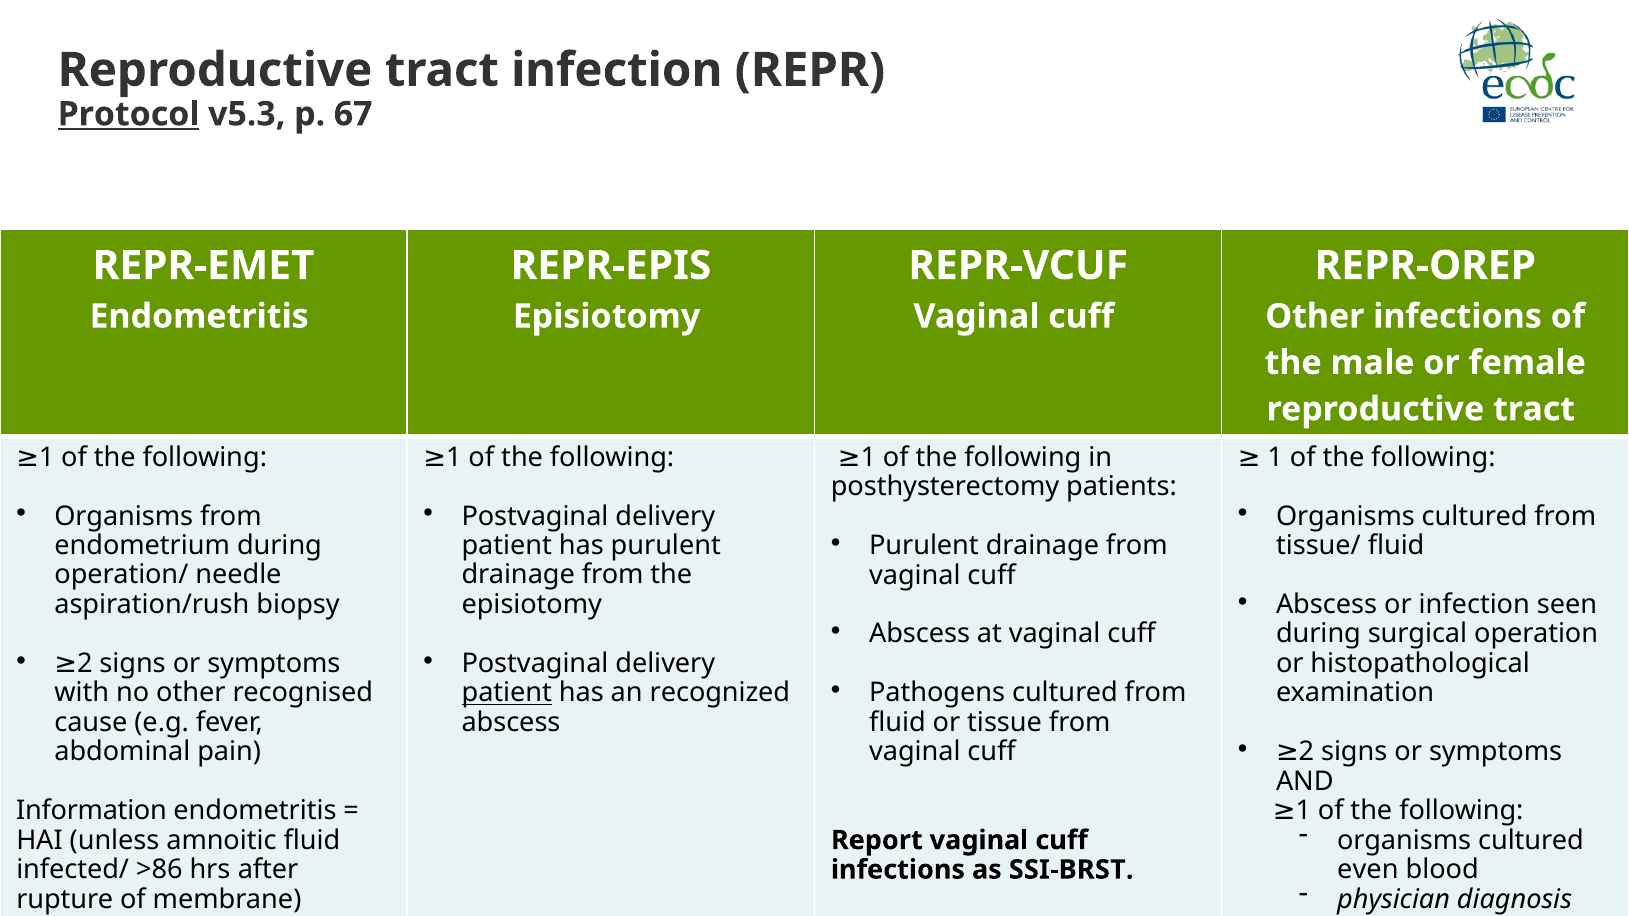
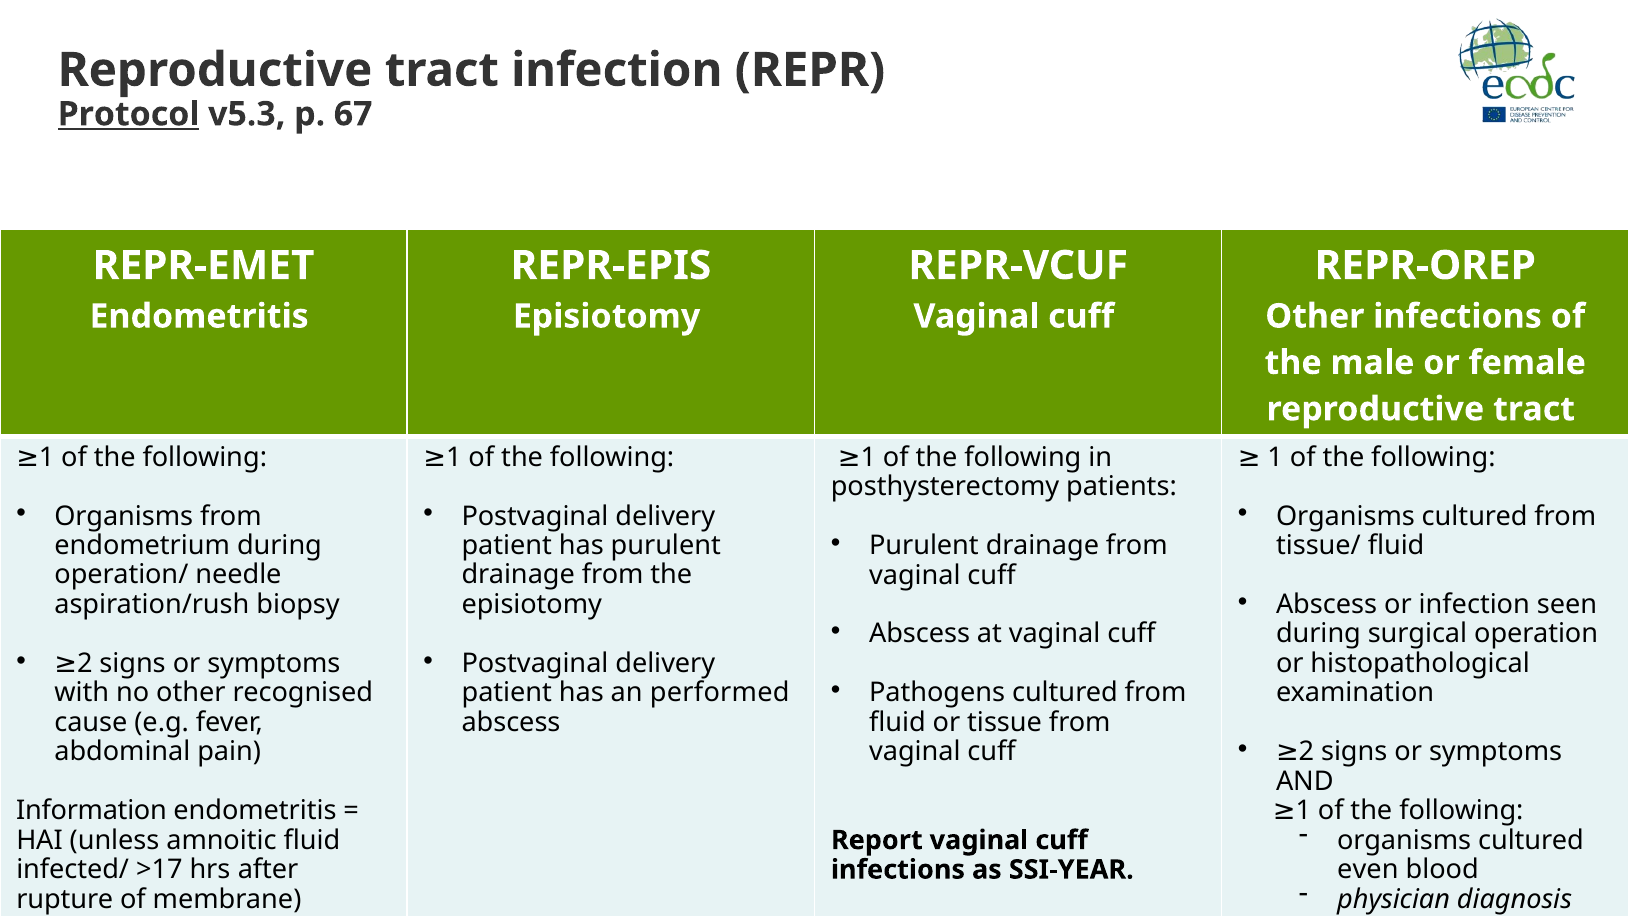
patient underline: present -> none (507, 693)
recognized: recognized -> performed (720, 693)
>86: >86 -> >17 (159, 870)
SSI-BRST: SSI-BRST -> SSI-YEAR (1071, 870)
